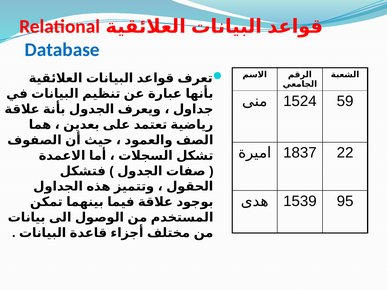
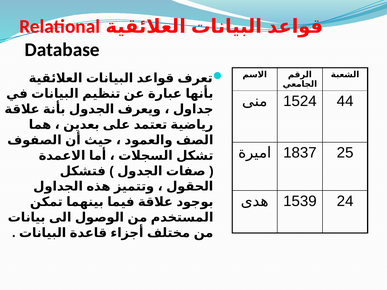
Database colour: blue -> black (62, 50)
59: 59 -> 44 (345, 101)
22: 22 -> 25 (345, 153)
95: 95 -> 24 (345, 201)
